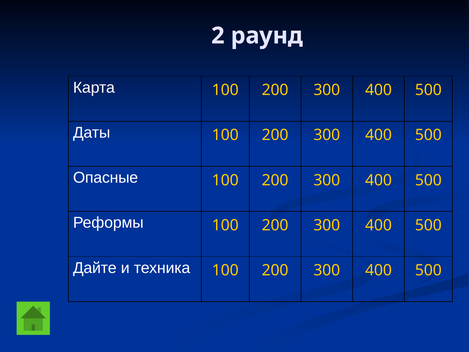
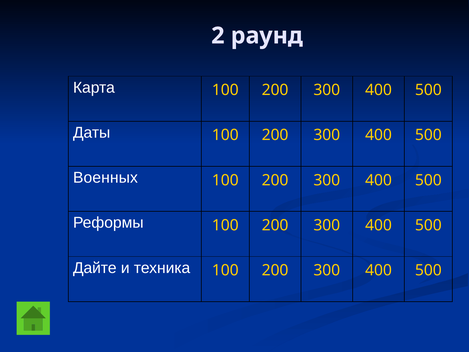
Опасные: Опасные -> Военных (105, 178)
